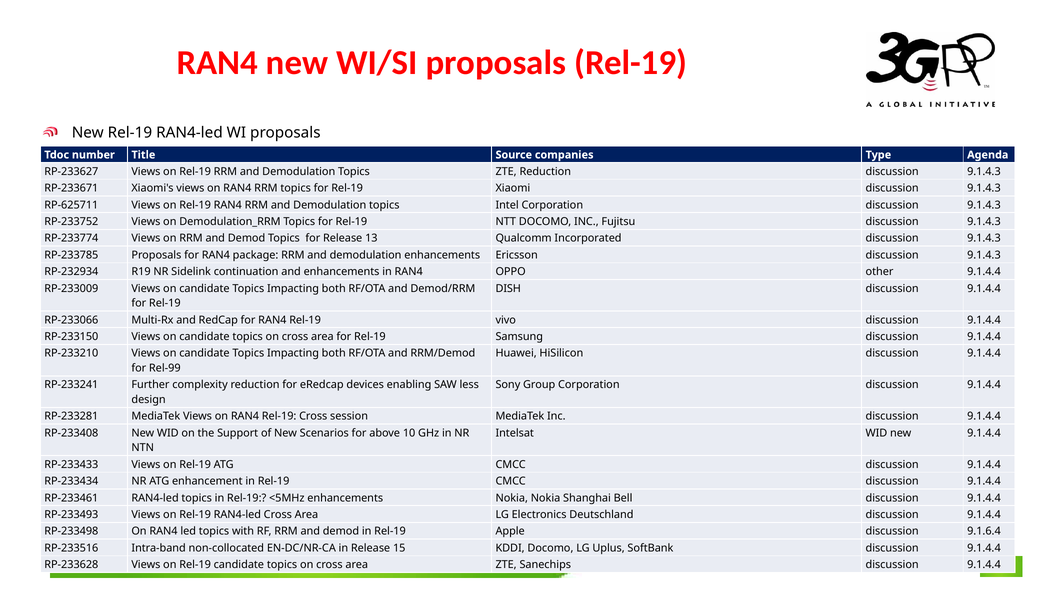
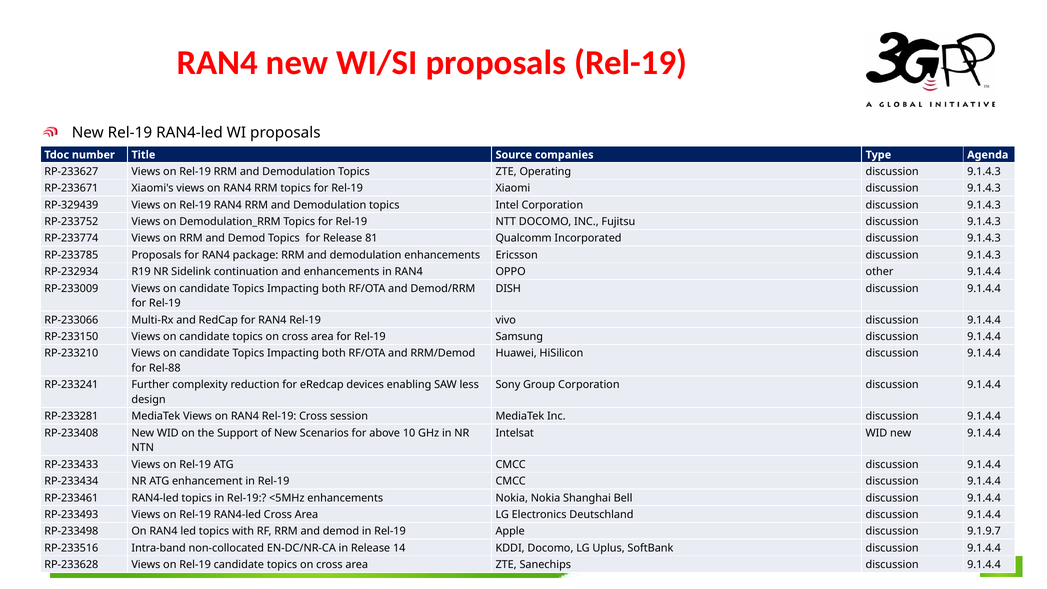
ZTE Reduction: Reduction -> Operating (545, 172)
RP-625711: RP-625711 -> RP-329439 (71, 205)
13: 13 -> 81 (371, 238)
Rel-99: Rel-99 -> Rel-88 (165, 368)
9.1.6.4: 9.1.6.4 -> 9.1.9.7 (984, 531)
15: 15 -> 14 (399, 548)
